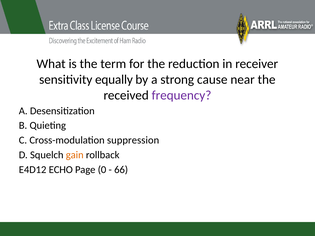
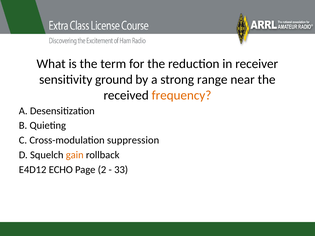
equally: equally -> ground (114, 80)
cause: cause -> range (212, 80)
frequency colour: purple -> orange (182, 95)
0: 0 -> 2 (102, 170)
66: 66 -> 33 (121, 170)
